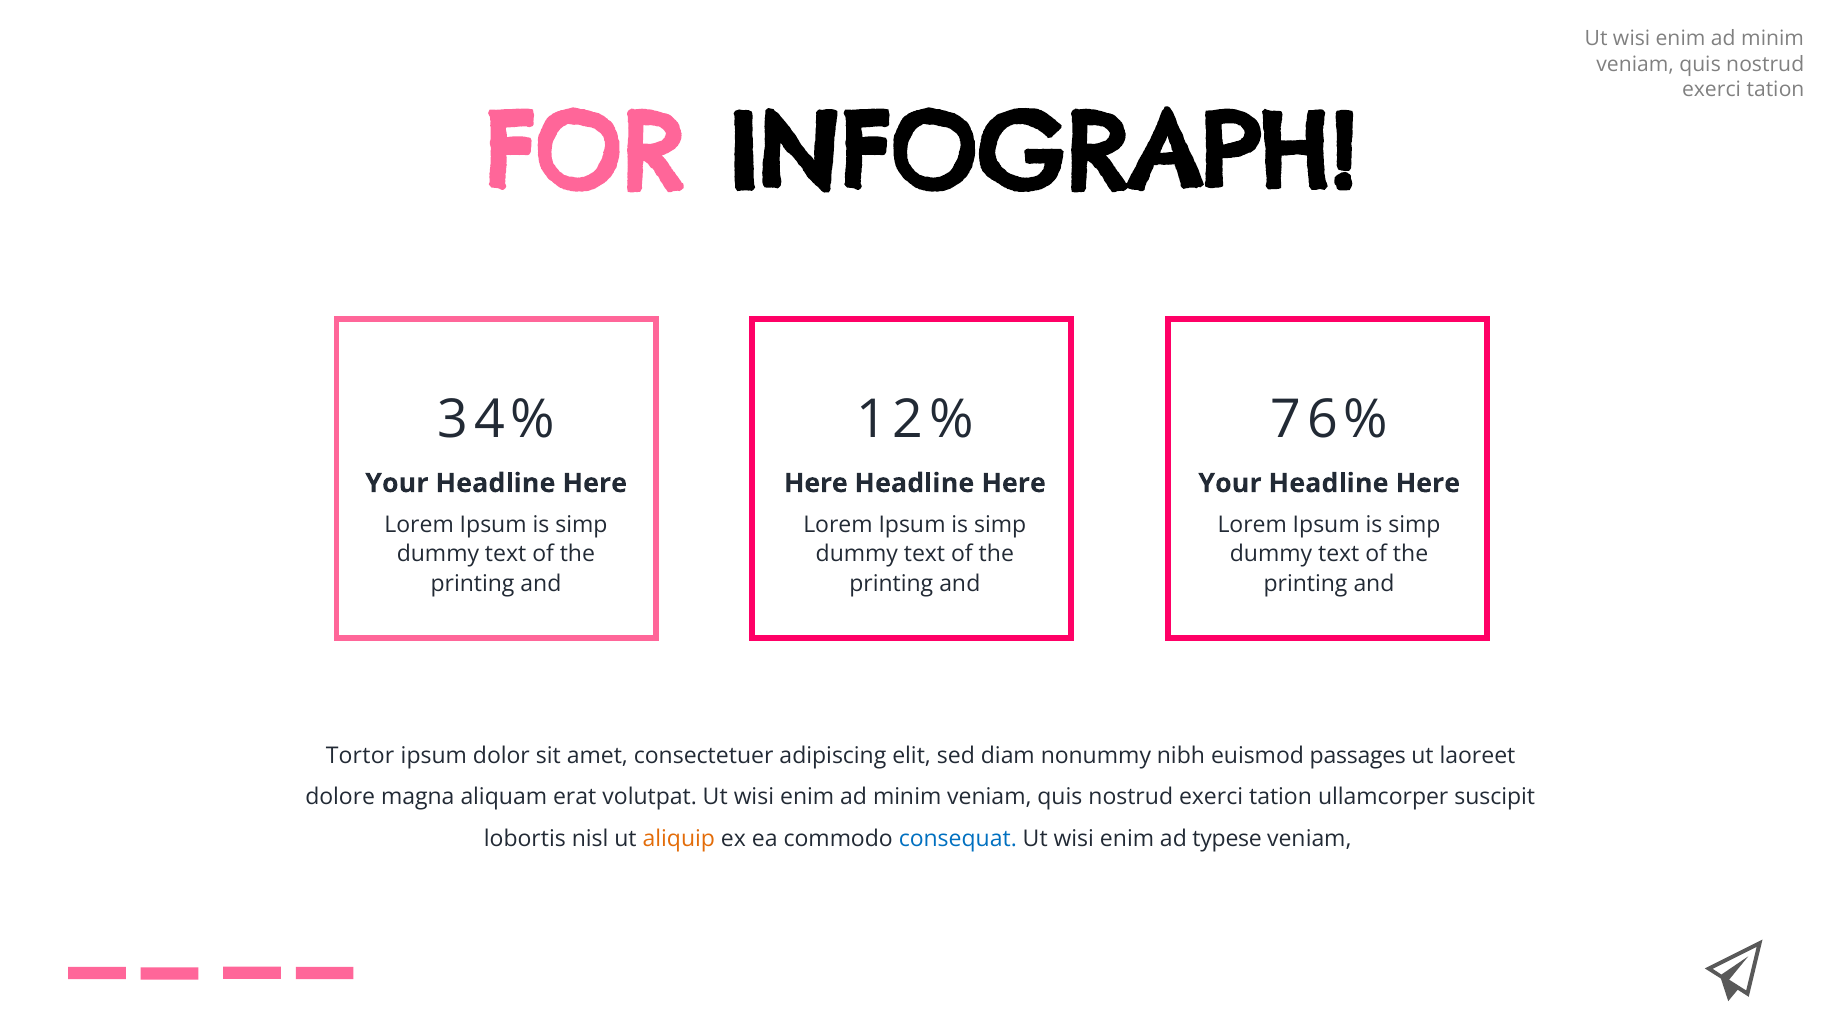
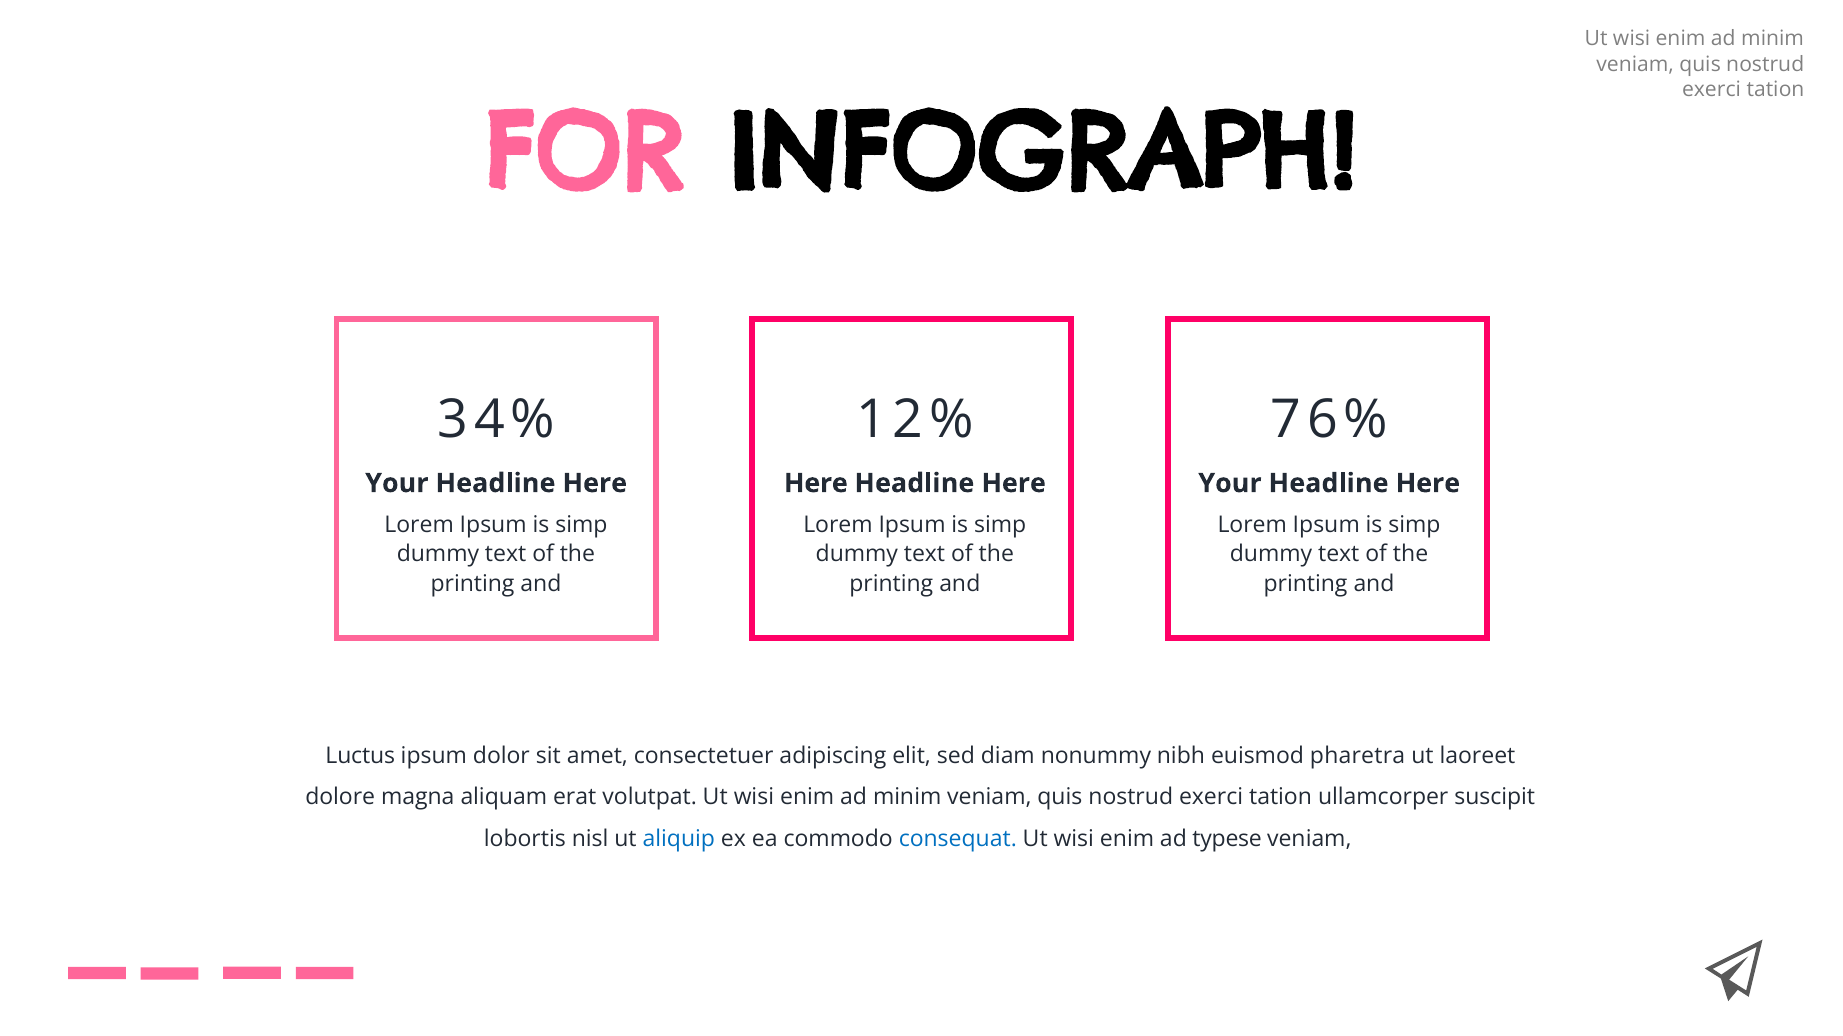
Tortor: Tortor -> Luctus (360, 756)
passages: passages -> pharetra (1358, 756)
aliquip colour: orange -> blue (679, 839)
